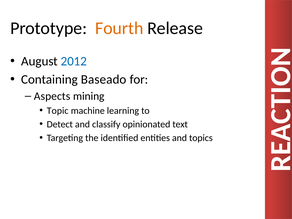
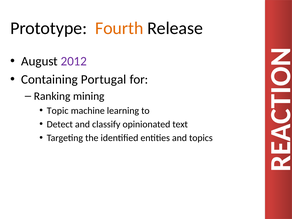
2012 colour: blue -> purple (74, 61)
Baseado: Baseado -> Portugal (104, 79)
Aspects: Aspects -> Ranking (52, 96)
